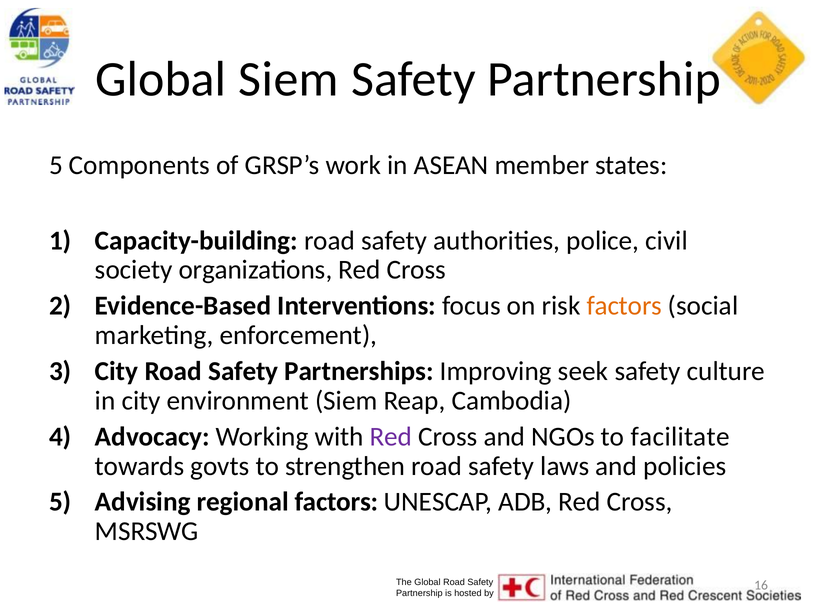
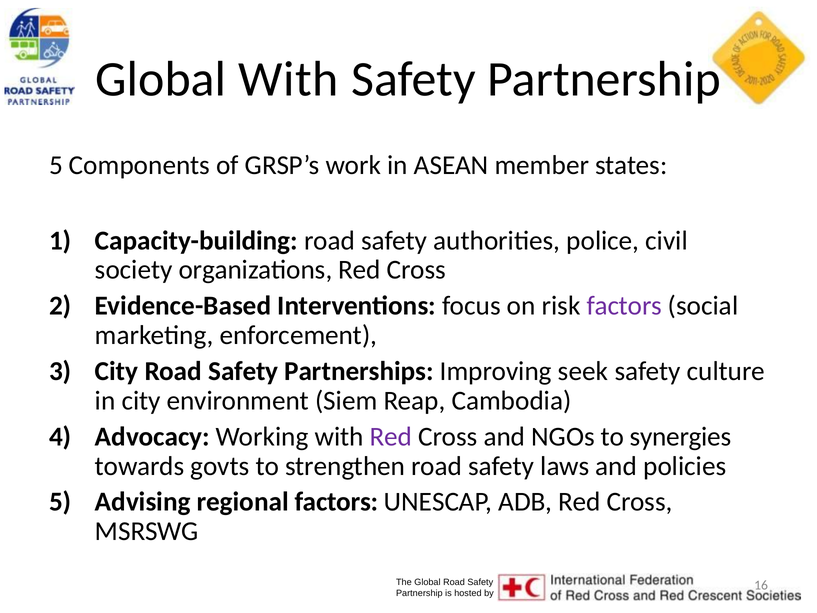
Global Siem: Siem -> With (288, 79)
factors colour: orange -> purple (624, 306)
facilitate: facilitate -> synergies (681, 436)
